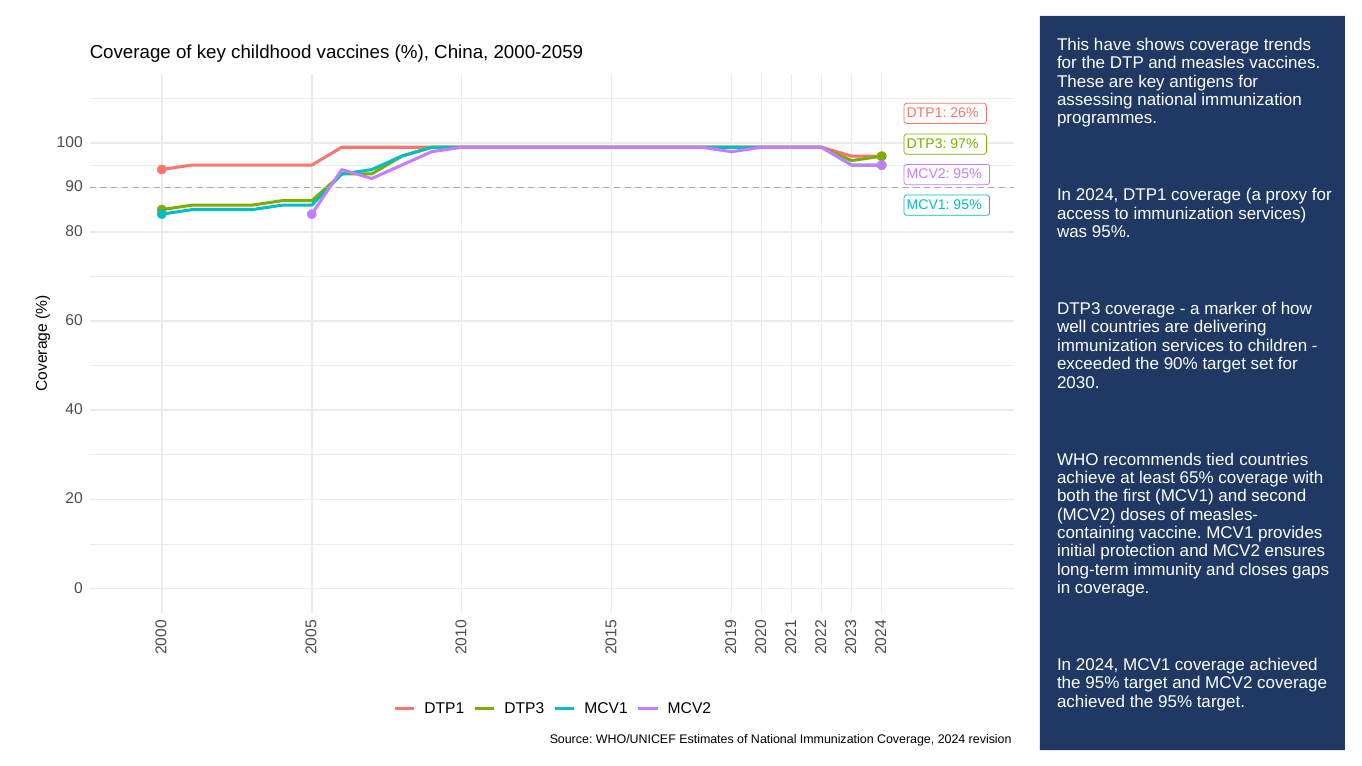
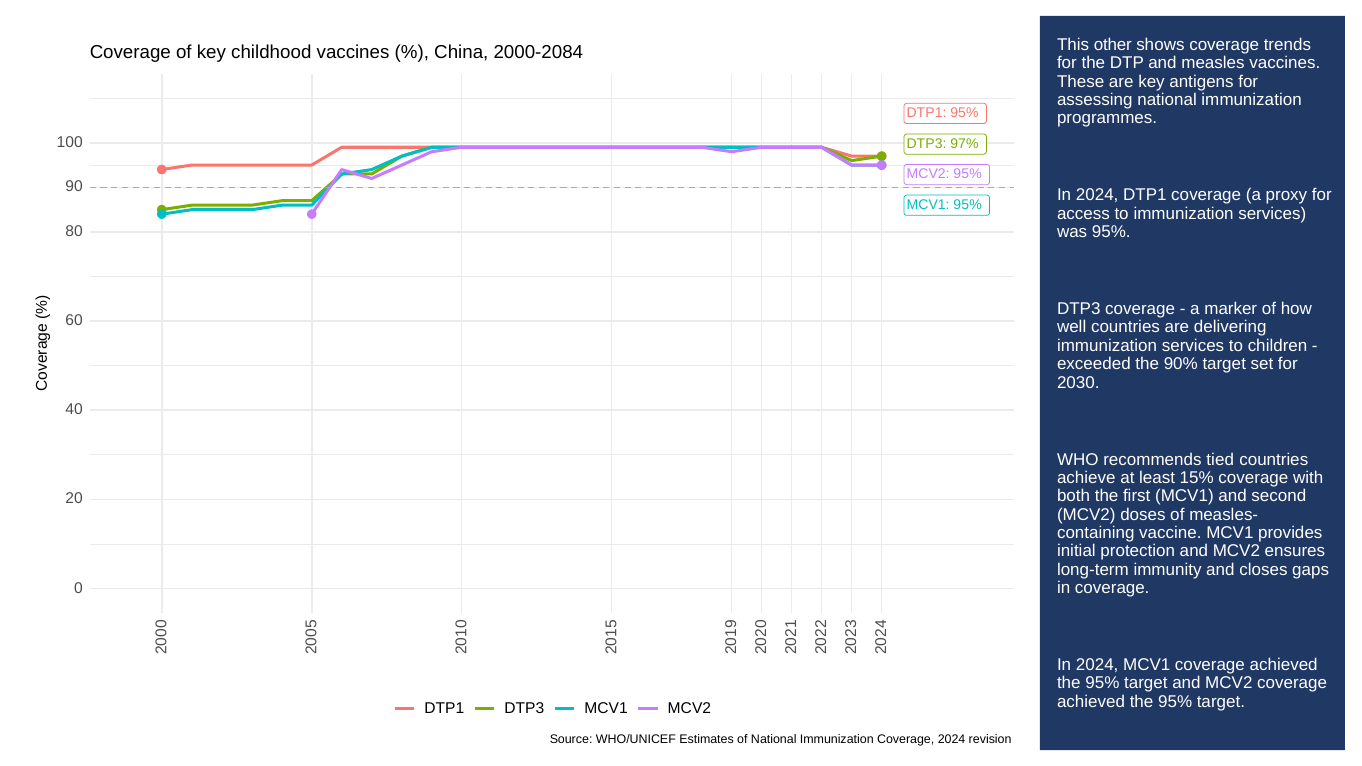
have: have -> other (1113, 45)
2000-2059: 2000-2059 -> 2000-2084 (538, 53)
DTP1 26%: 26% -> 95% (964, 113)
65%: 65% -> 15% (1197, 478)
